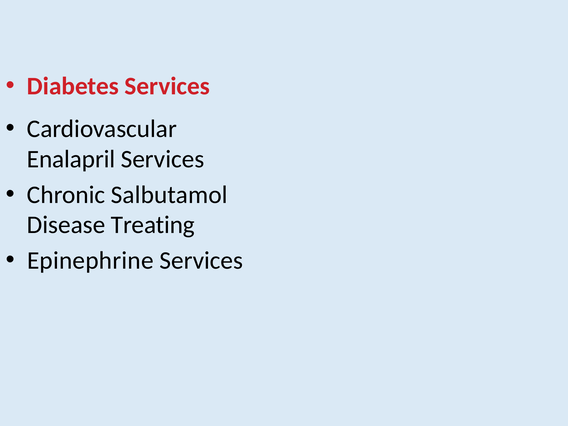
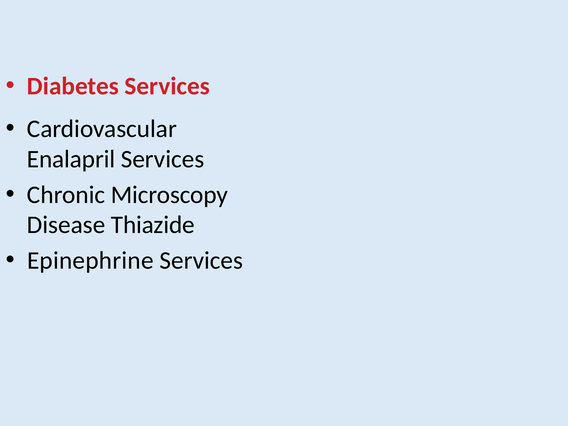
Salbutamol: Salbutamol -> Microscopy (169, 195)
Treating: Treating -> Thiazide (153, 225)
